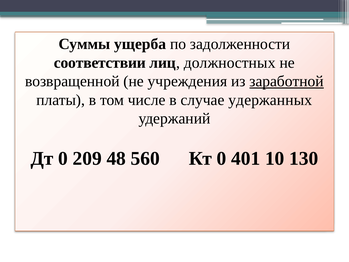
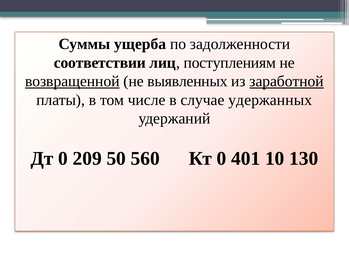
должностных: должностных -> поступлениям (230, 63)
возвращенной underline: none -> present (72, 81)
учреждения: учреждения -> выявленных (188, 81)
48: 48 -> 50 (116, 158)
